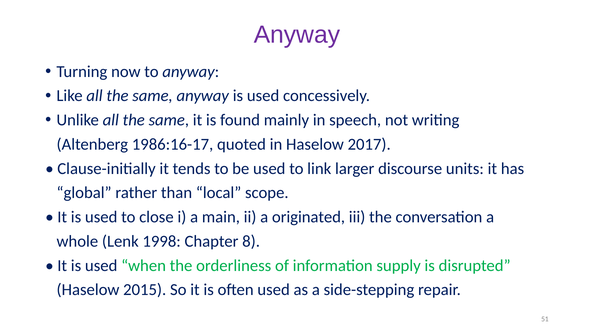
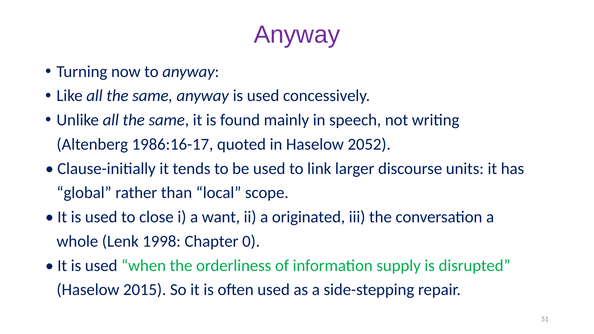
2017: 2017 -> 2052 (369, 144)
main: main -> want (221, 217)
8: 8 -> 0 (251, 241)
